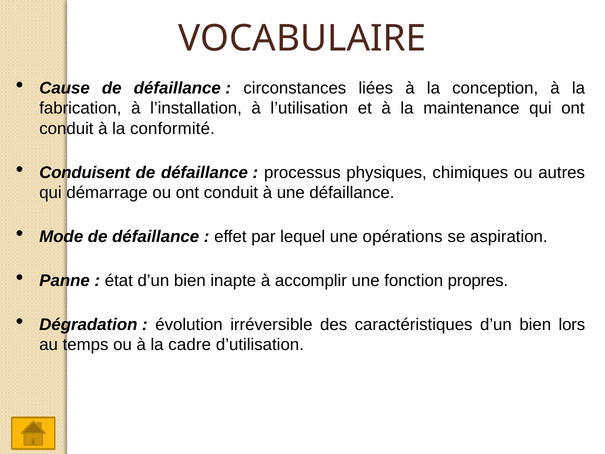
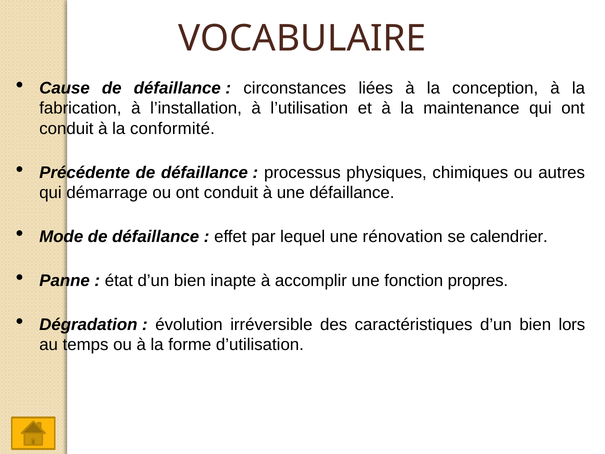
Conduisent: Conduisent -> Précédente (85, 172)
opérations: opérations -> rénovation (403, 237)
aspiration: aspiration -> calendrier (509, 237)
cadre: cadre -> forme (190, 345)
